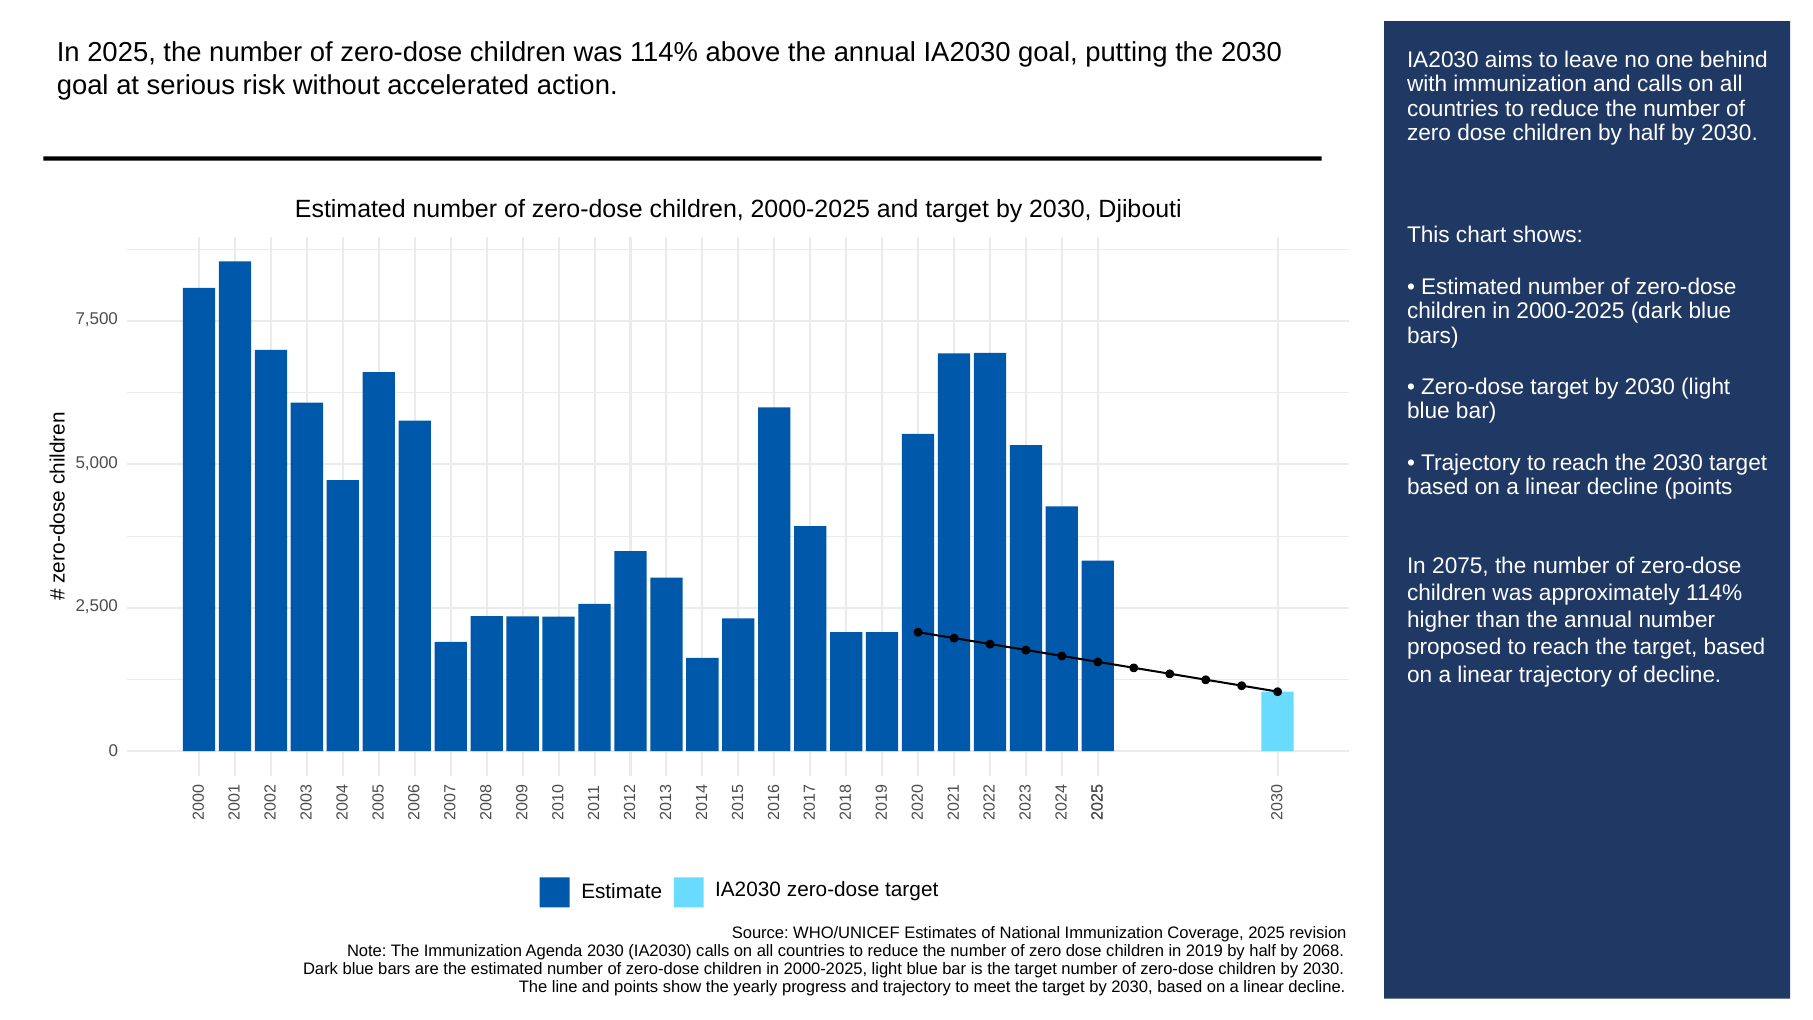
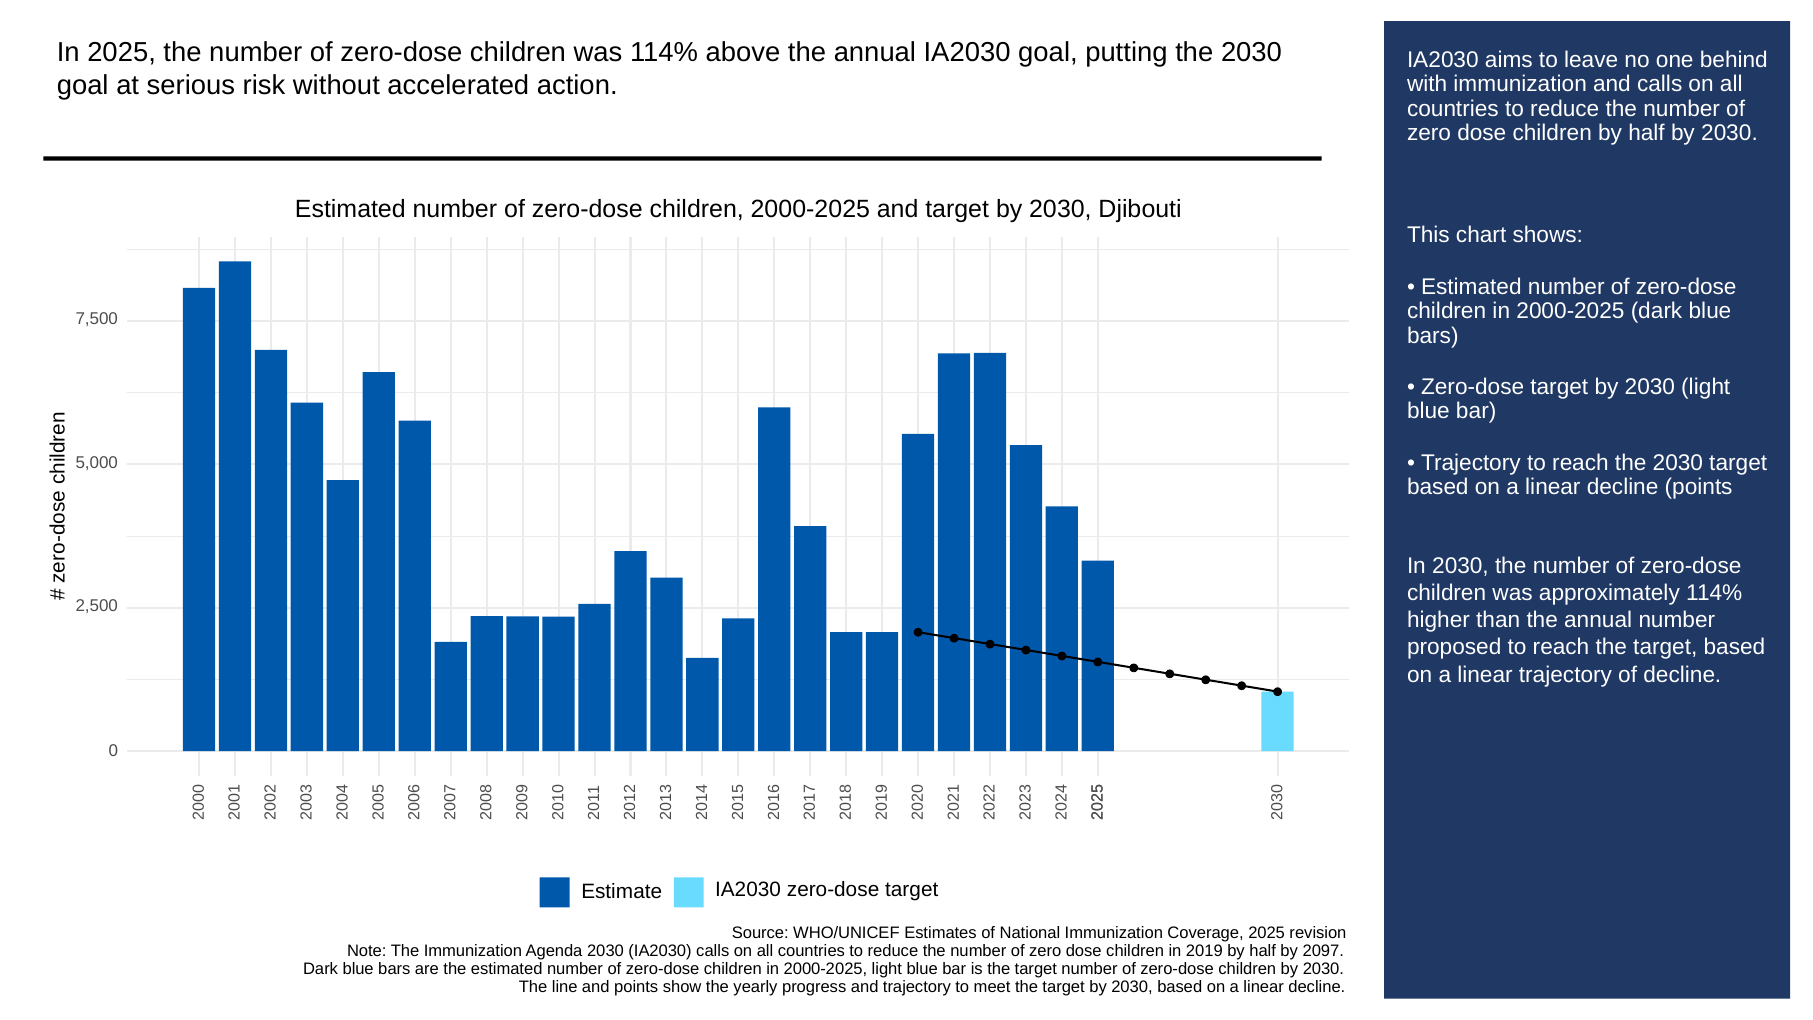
In 2075: 2075 -> 2030 (1460, 566)
2068: 2068 -> 2097 (1323, 951)
